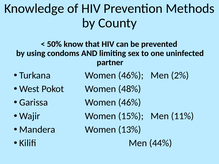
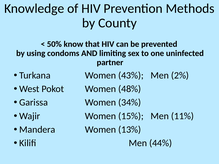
Turkana Women 46%: 46% -> 43% (131, 75)
Garissa Women 46%: 46% -> 34% (130, 103)
